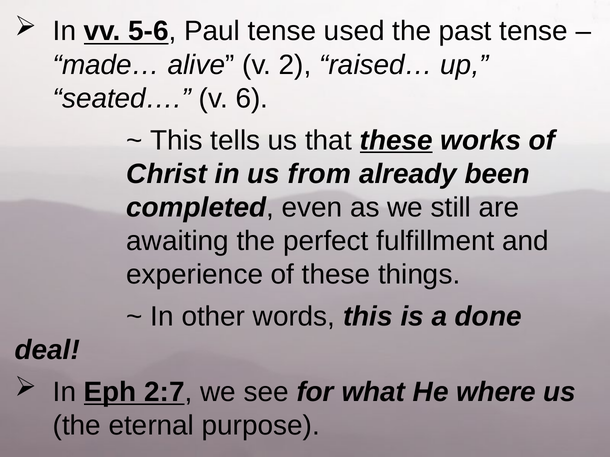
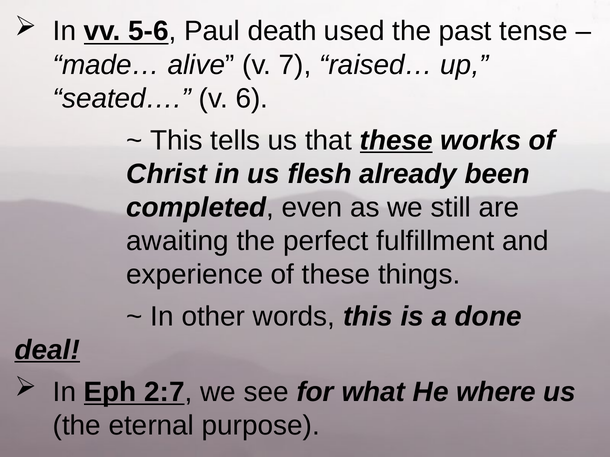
Paul tense: tense -> death (282, 31)
2: 2 -> 7 (295, 65)
from: from -> flesh (320, 174)
deal underline: none -> present (47, 350)
